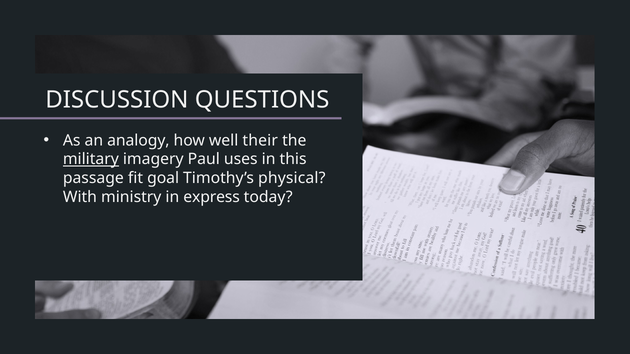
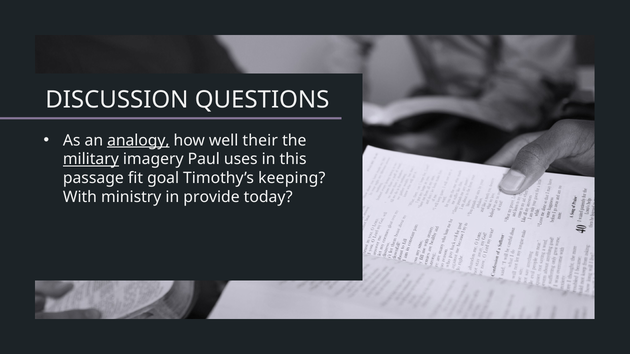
analogy underline: none -> present (138, 140)
physical: physical -> keeping (292, 178)
express: express -> provide (212, 197)
